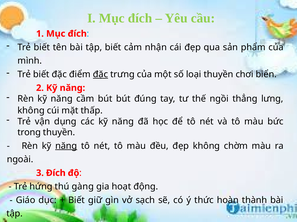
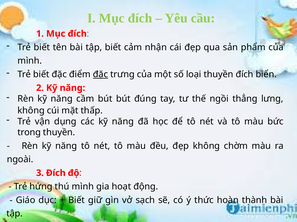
thuyền chơi: chơi -> đích (245, 75)
năng underline: present -> none (66, 146)
thú gàng: gàng -> mình (83, 187)
